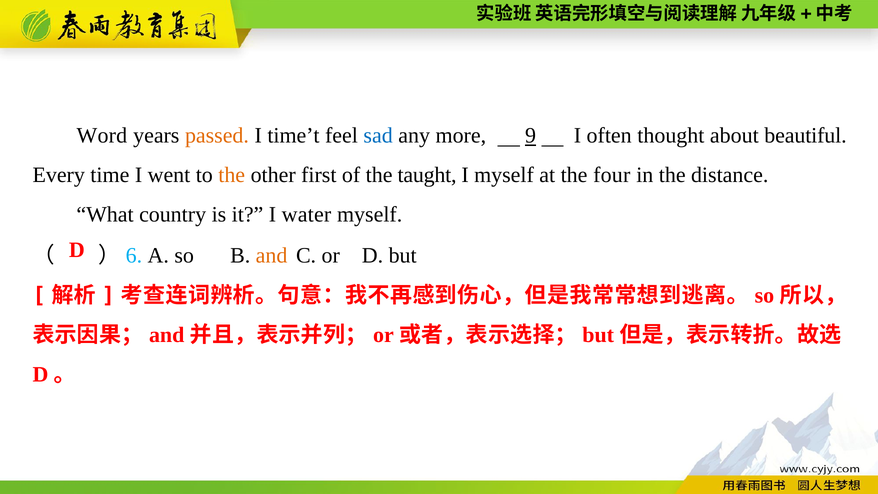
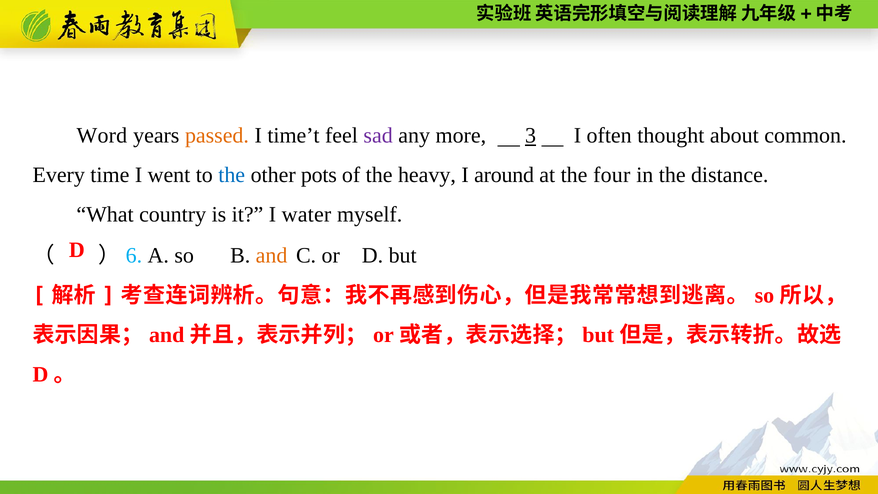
sad colour: blue -> purple (378, 135)
9: 9 -> 3 (531, 135)
beautiful: beautiful -> common (805, 135)
the colour: orange -> blue (232, 175)
first: first -> pots (319, 175)
taught: taught -> heavy (427, 175)
I myself: myself -> around (504, 175)
